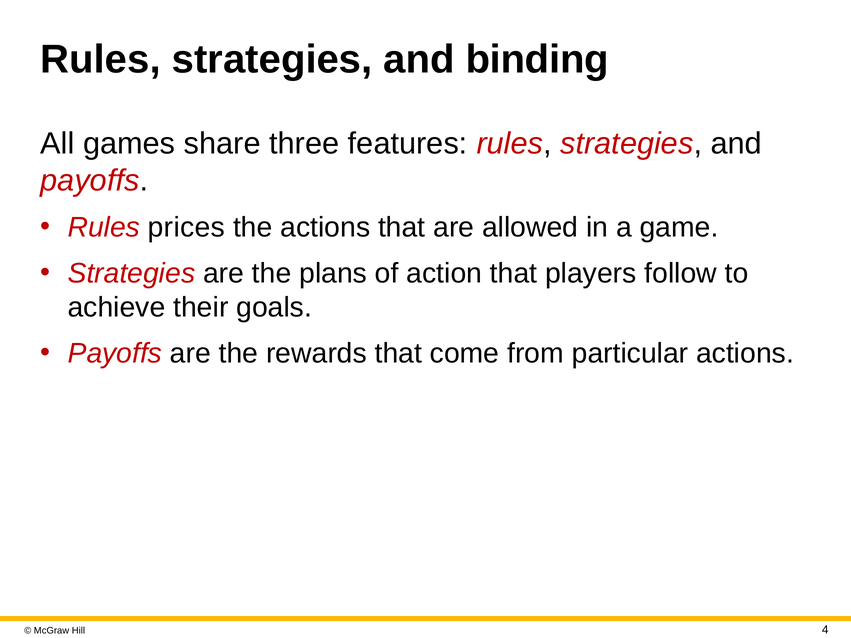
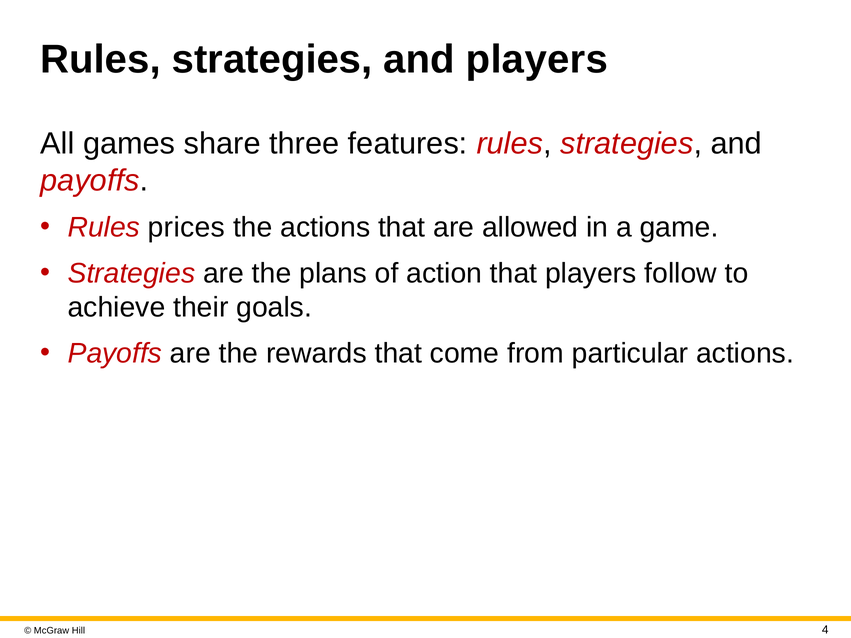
and binding: binding -> players (537, 60)
